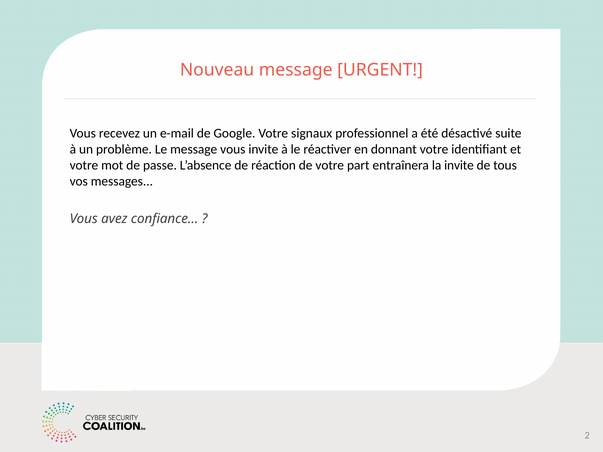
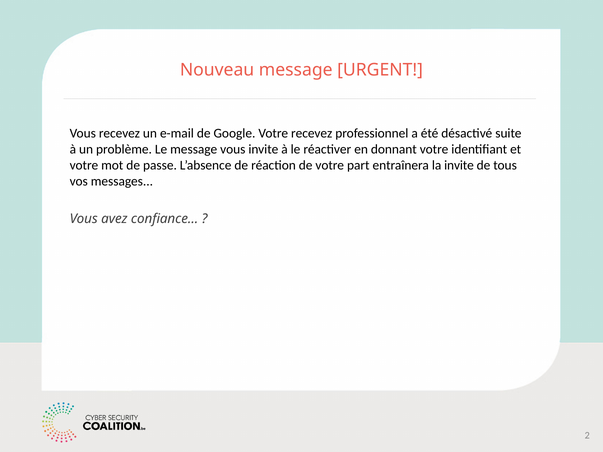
Votre signaux: signaux -> recevez (312, 133)
